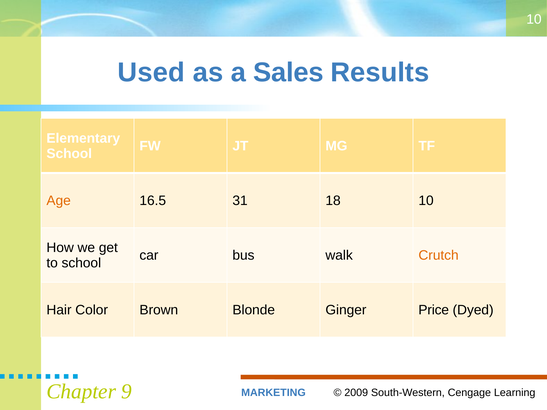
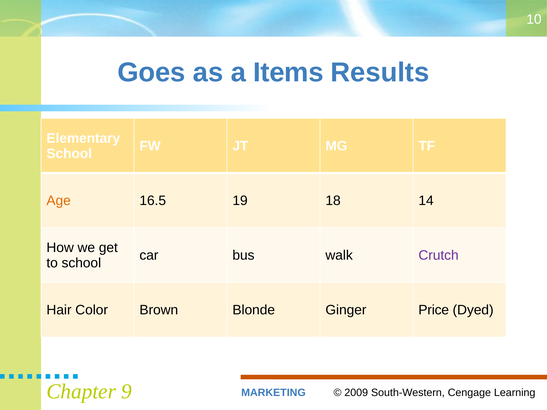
Used: Used -> Goes (151, 73)
Sales: Sales -> Items (288, 73)
31: 31 -> 19 (240, 201)
18 10: 10 -> 14 (426, 201)
Crutch colour: orange -> purple (439, 255)
